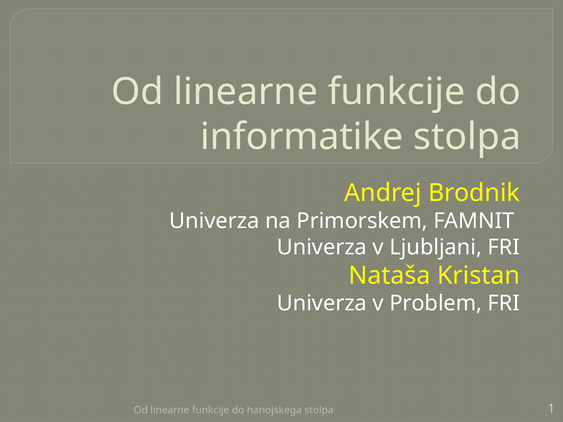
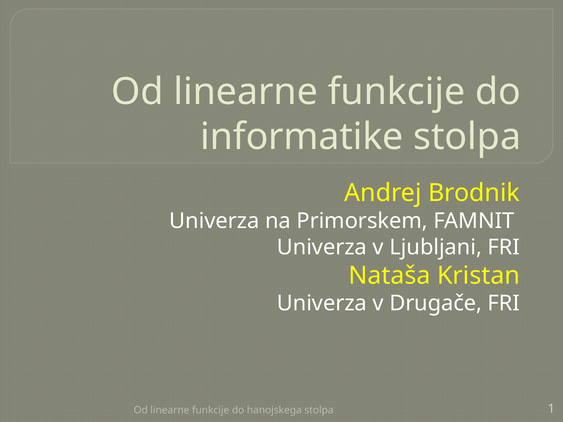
Problem: Problem -> Drugače (436, 304)
